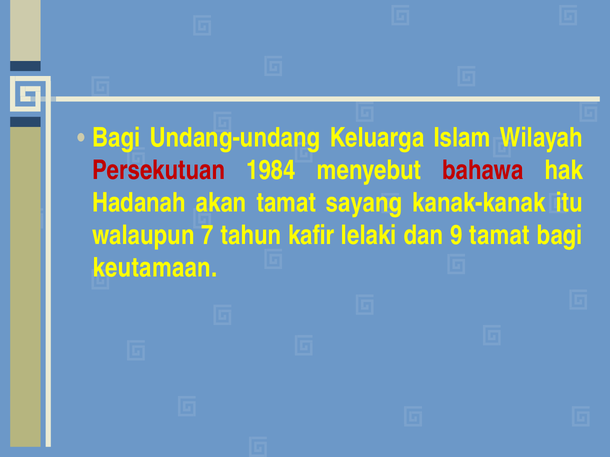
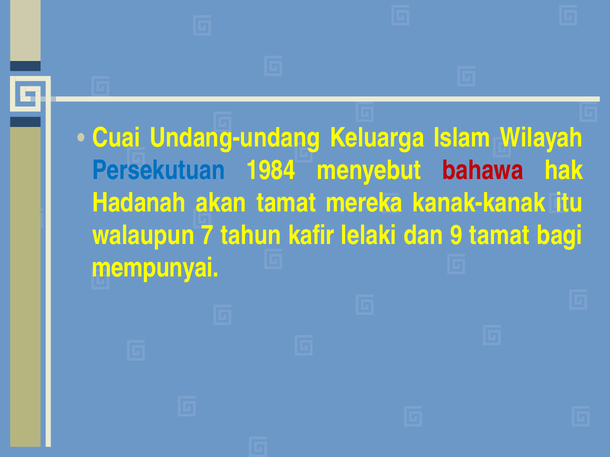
Bagi: Bagi -> Cuai (116, 138)
Persekutuan colour: red -> blue (159, 171)
sayang: sayang -> mereka (364, 203)
keutamaan: keutamaan -> mempunyai (155, 268)
